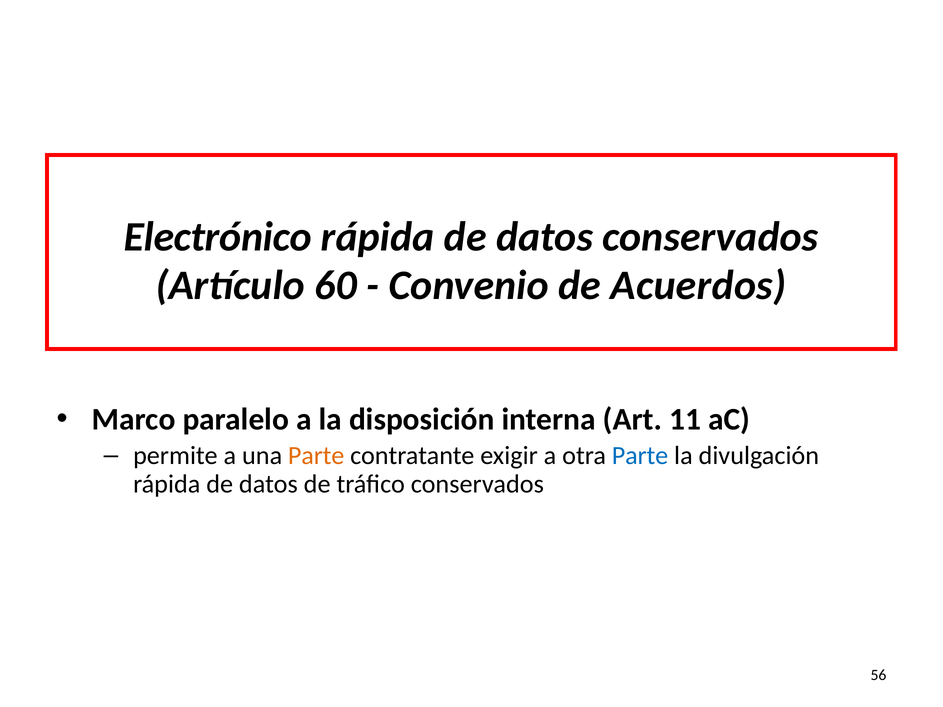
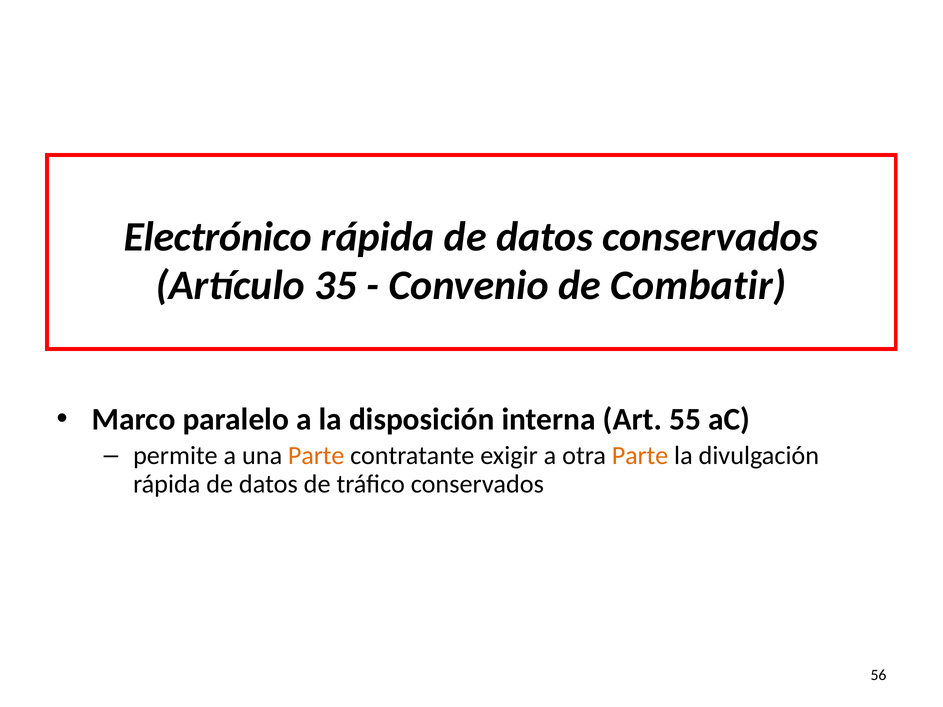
60: 60 -> 35 (336, 286)
Acuerdos: Acuerdos -> Combatir (698, 286)
11: 11 -> 55 (685, 419)
Parte colour: blue -> orange (640, 456)
